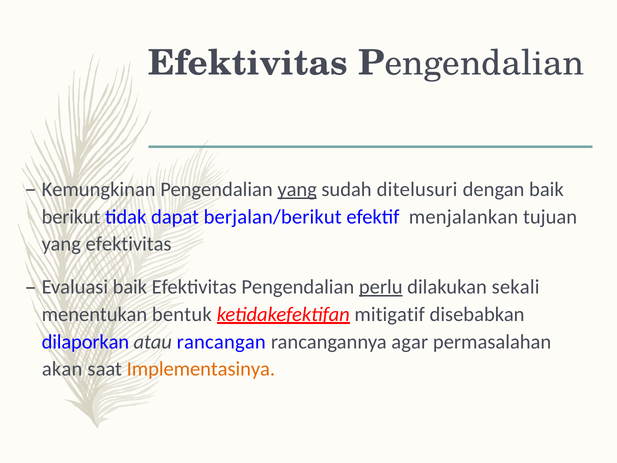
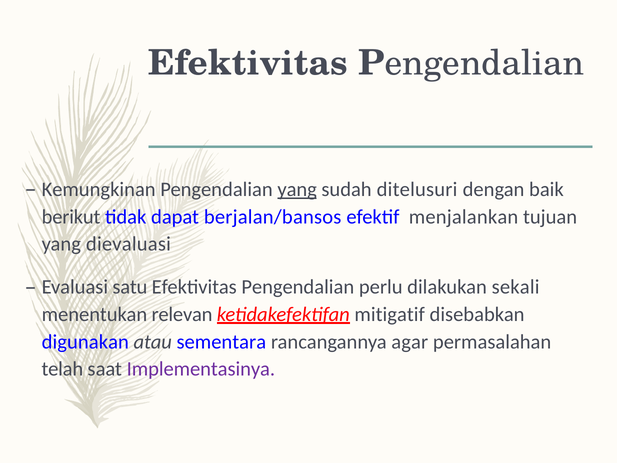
berjalan/berikut: berjalan/berikut -> berjalan/bansos (273, 217)
yang efektivitas: efektivitas -> dievaluasi (128, 244)
Evaluasi baik: baik -> satu (130, 287)
perlu underline: present -> none (381, 287)
bentuk: bentuk -> relevan (182, 314)
dilaporkan: dilaporkan -> digunakan (85, 342)
rancangan: rancangan -> sementara (221, 342)
akan: akan -> telah (62, 369)
Implementasinya colour: orange -> purple (201, 369)
